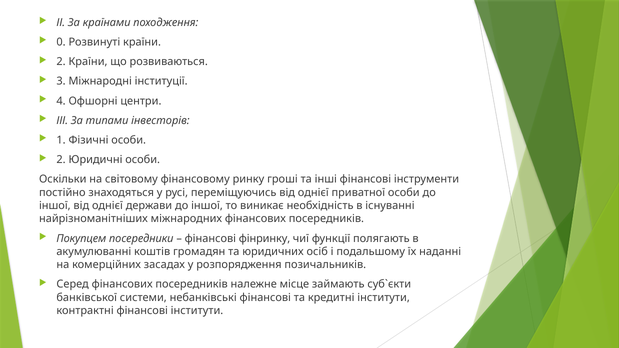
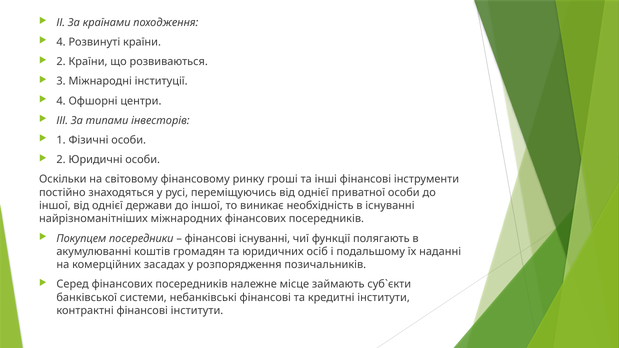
0: 0 -> 4 (61, 42)
фінансові фінринку: фінринку -> існуванні (265, 239)
